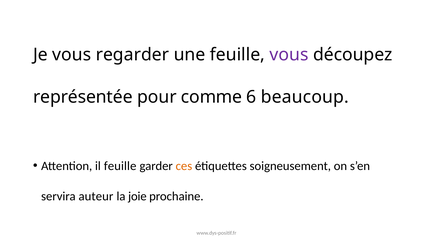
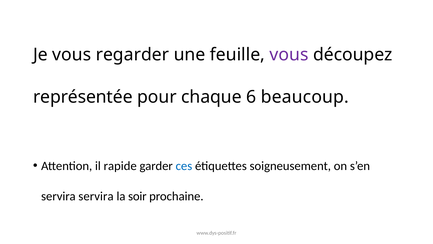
comme: comme -> chaque (212, 97)
il feuille: feuille -> rapide (120, 166)
ces colour: orange -> blue (184, 166)
servira auteur: auteur -> servira (96, 196)
joie: joie -> soir (137, 196)
